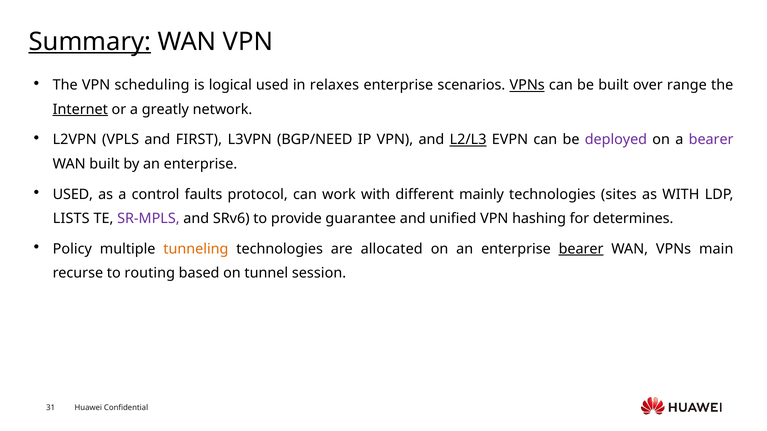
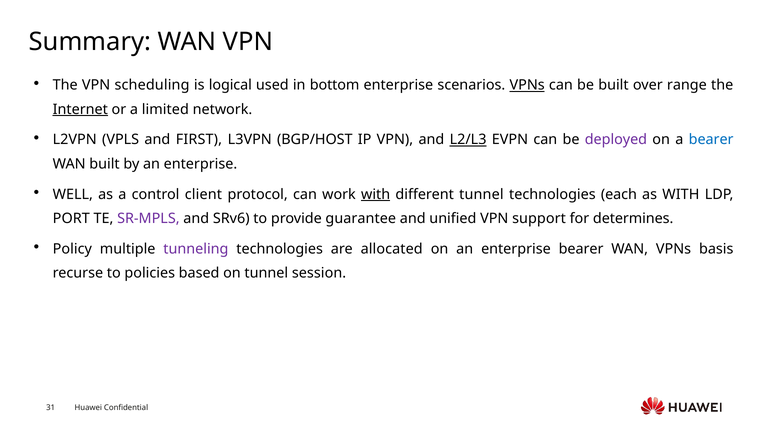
Summary underline: present -> none (90, 42)
relaxes: relaxes -> bottom (335, 85)
greatly: greatly -> limited (165, 109)
BGP/NEED: BGP/NEED -> BGP/HOST (315, 140)
bearer colour: purple -> blue (711, 140)
USED: USED -> WELL (73, 194)
faults: faults -> client (203, 194)
with underline: none -> present (376, 194)
different mainly: mainly -> tunnel (481, 194)
sites: sites -> each (619, 194)
LISTS: LISTS -> PORT (71, 219)
hashing: hashing -> support (539, 219)
tunneling colour: orange -> purple (196, 249)
bearer underline: present -> none (581, 249)
main: main -> basis (716, 249)
routing: routing -> policies (150, 273)
